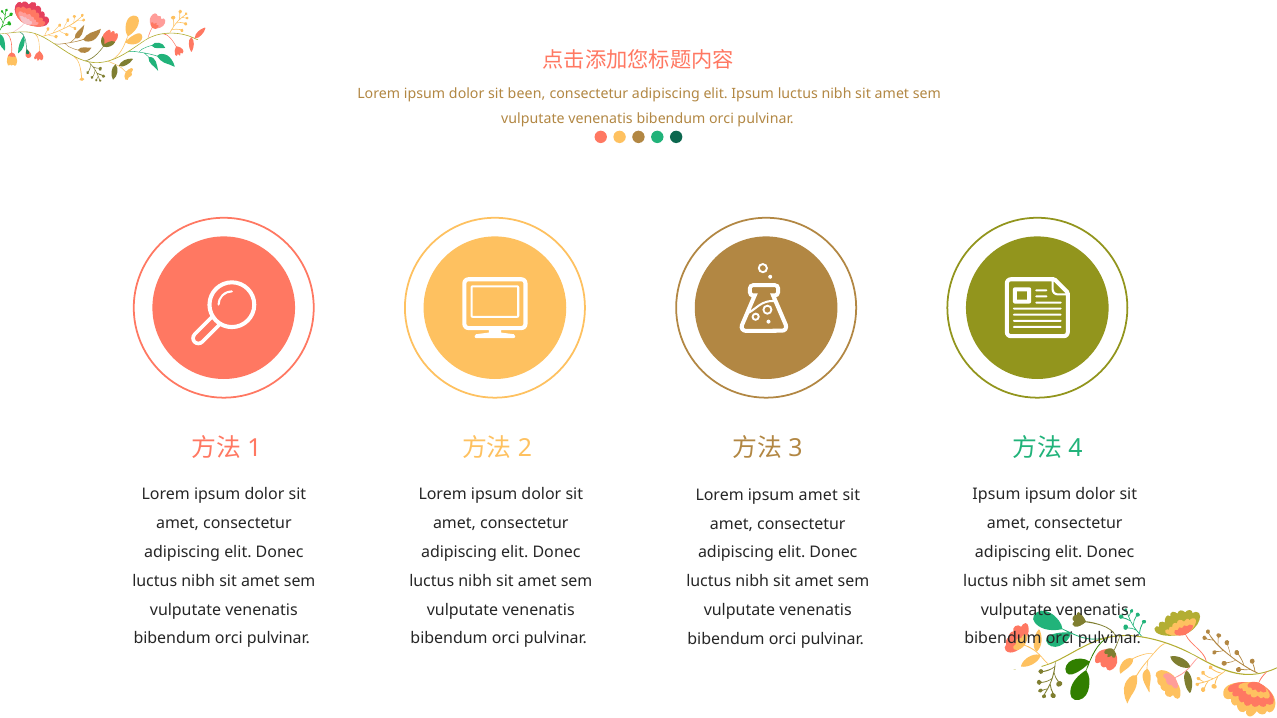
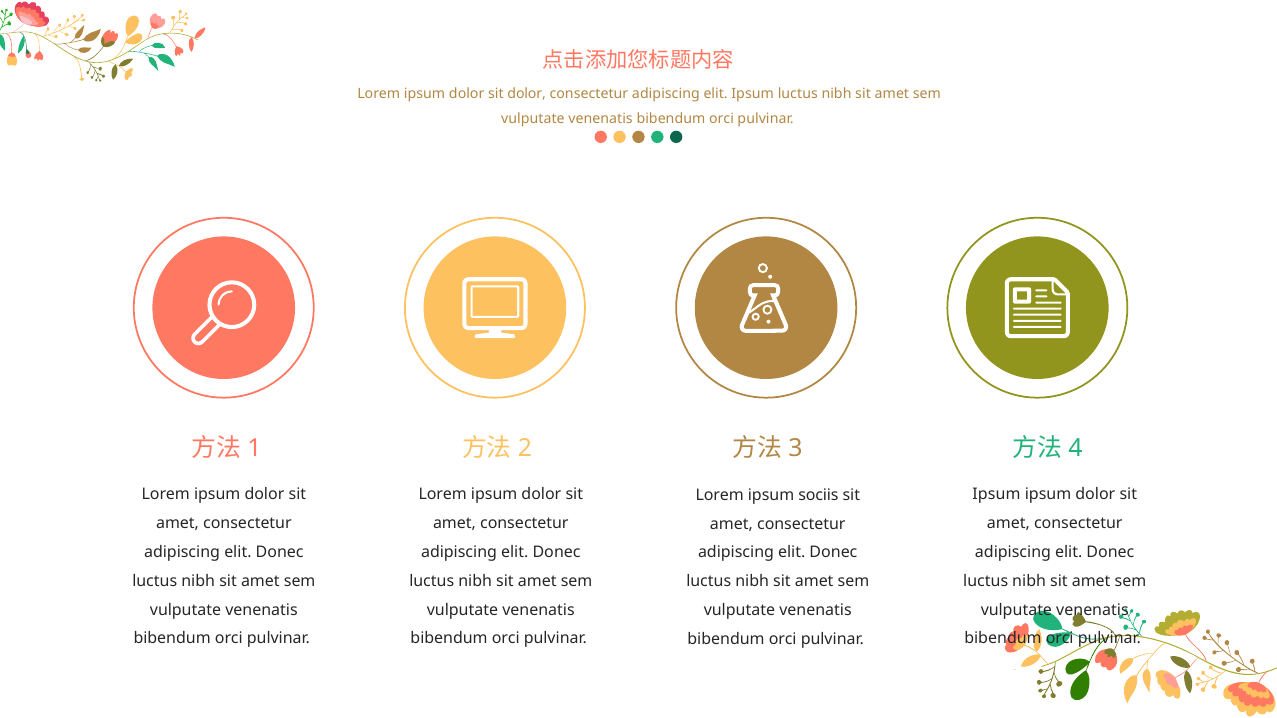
sit been: been -> dolor (527, 94)
ipsum amet: amet -> sociis (818, 495)
